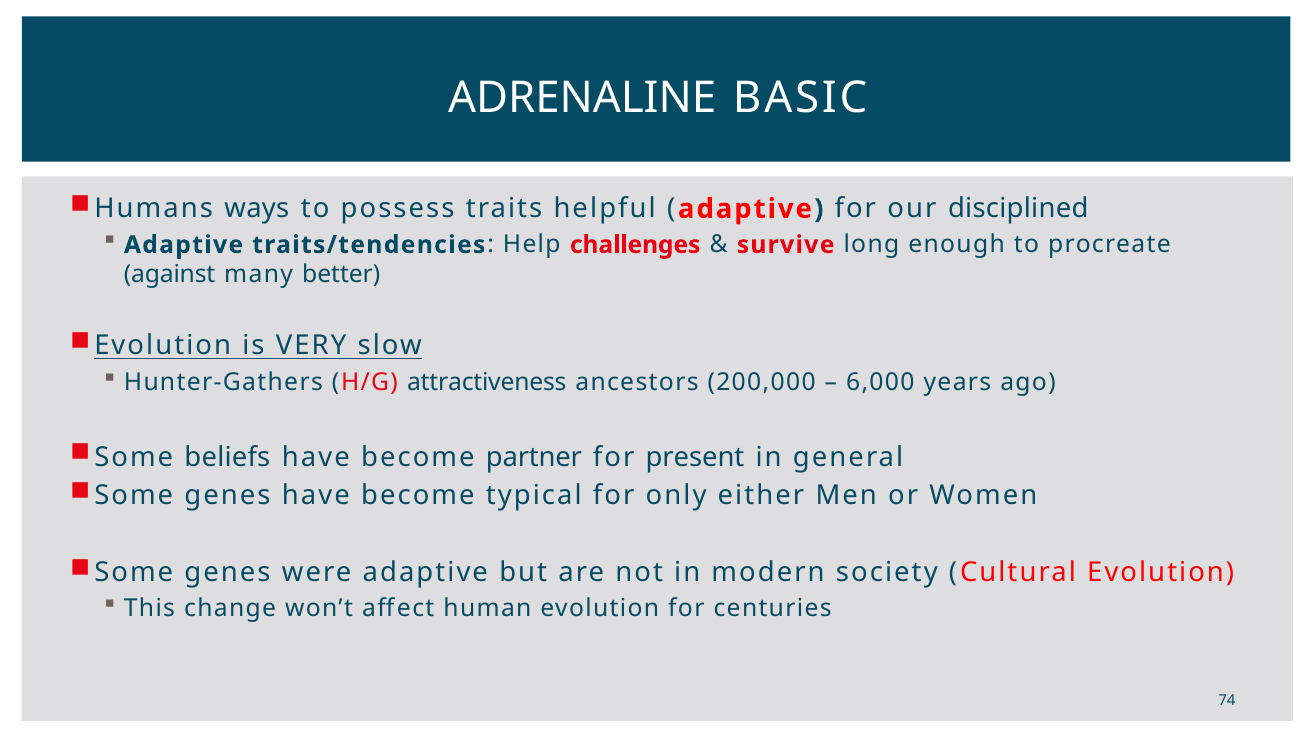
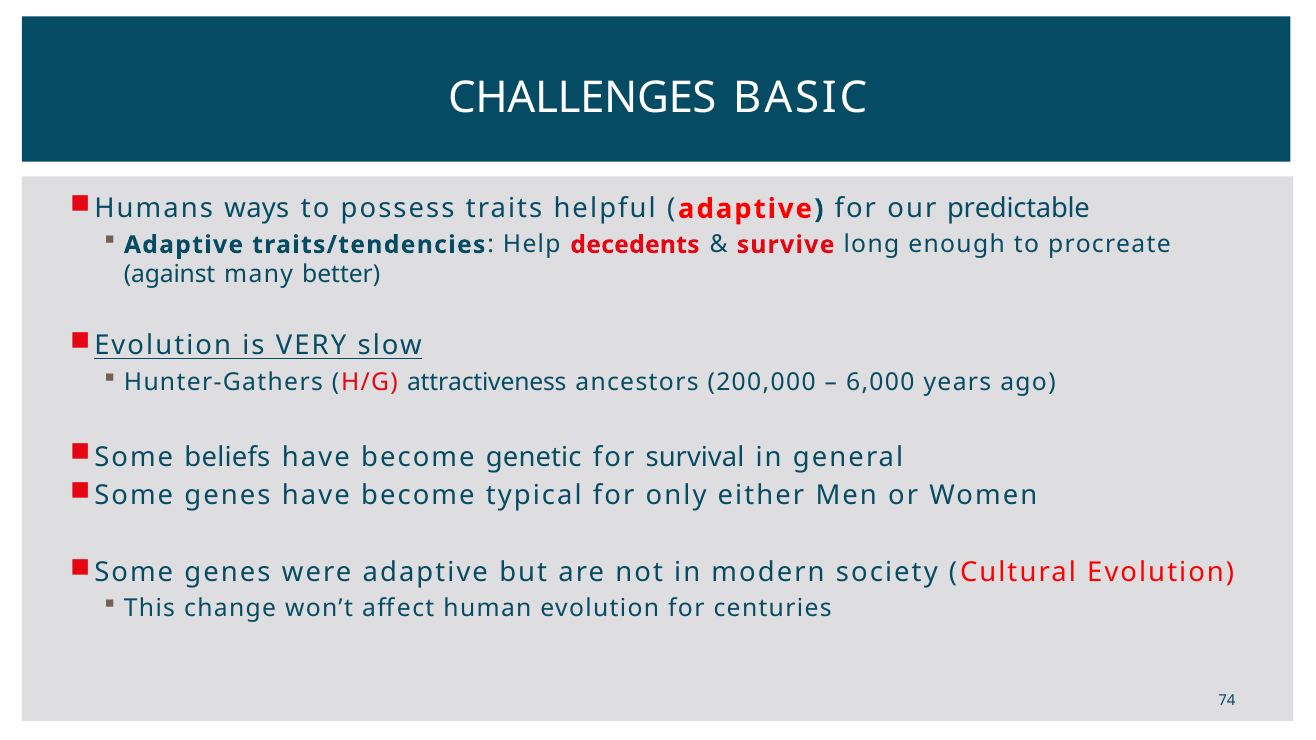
ADRENALINE: ADRENALINE -> CHALLENGES (582, 98)
disciplined: disciplined -> predictable (1018, 209)
challenges: challenges -> decedents (635, 245)
partner: partner -> genetic (534, 457)
present: present -> survival (695, 457)
